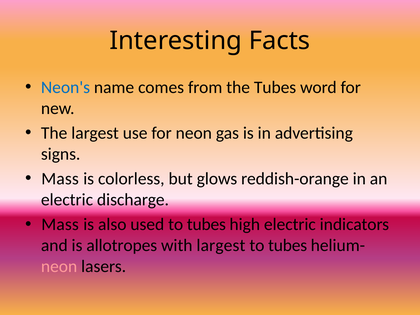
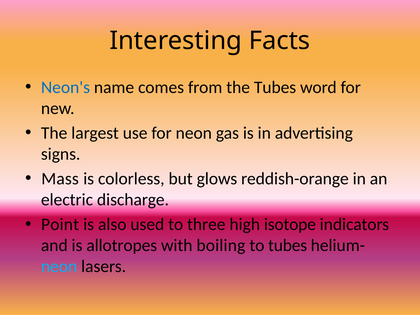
Mass: Mass -> Point (60, 225)
used to tubes: tubes -> three (206, 225)
high electric: electric -> isotope (290, 225)
with largest: largest -> boiling (221, 246)
neon colour: pink -> light blue (59, 267)
